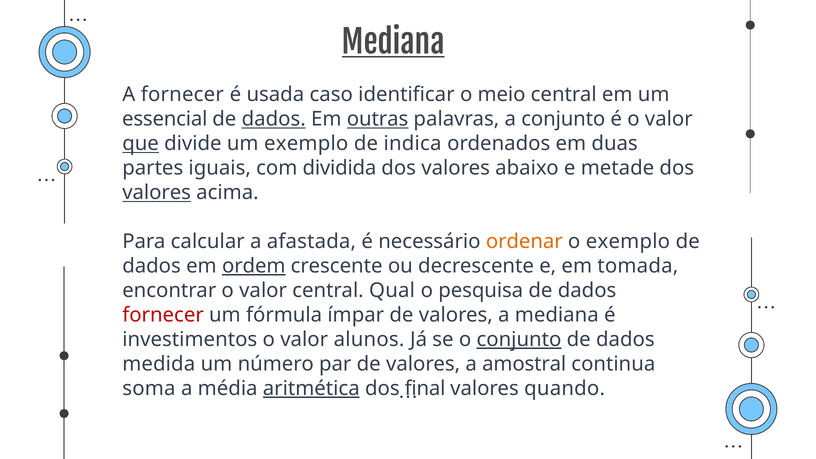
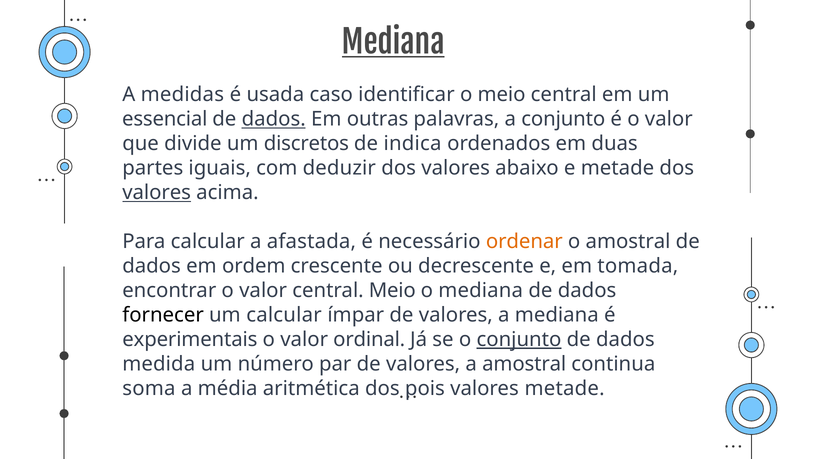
A fornecer: fornecer -> medidas (182, 95)
outras underline: present -> none (378, 119)
que underline: present -> none (141, 144)
um exemplo: exemplo -> discretos (306, 144)
dividida: dividida -> deduzir (339, 168)
o exemplo: exemplo -> amostral (628, 242)
ordem underline: present -> none (254, 266)
central Qual: Qual -> Meio (392, 291)
o pesquisa: pesquisa -> mediana (481, 291)
fornecer colour: red -> black (163, 315)
um fórmula: fórmula -> calcular (284, 315)
investimentos: investimentos -> experimentais (190, 340)
alunos: alunos -> ordinal (369, 340)
aritmética underline: present -> none (311, 388)
final: final -> pois (425, 388)
valores quando: quando -> metade (565, 388)
